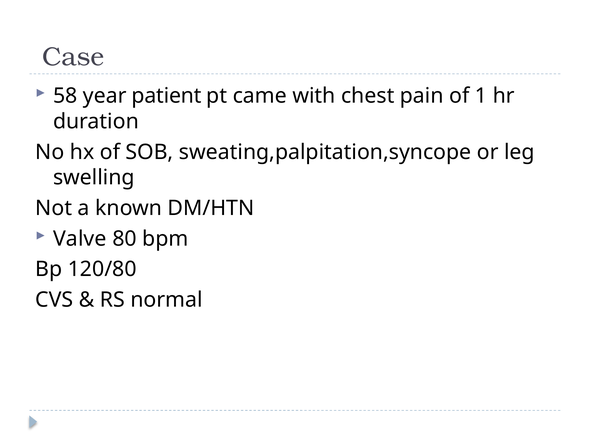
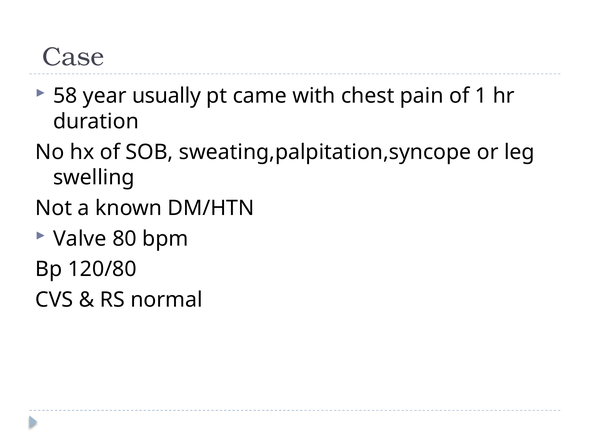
patient: patient -> usually (167, 96)
